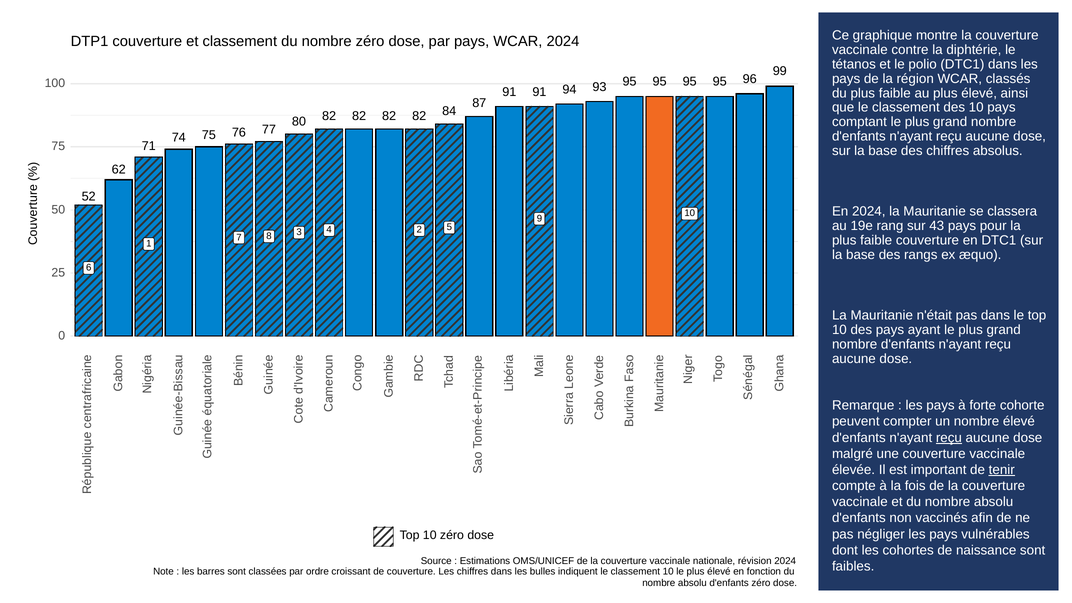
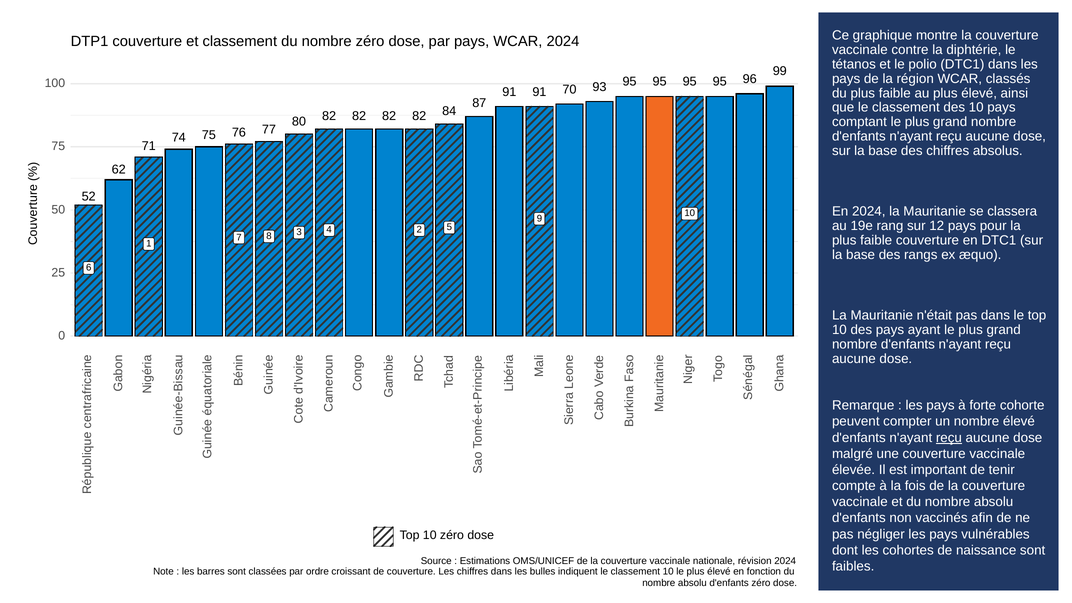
94: 94 -> 70 (569, 90)
43: 43 -> 12 (937, 226)
tenir underline: present -> none (1002, 470)
